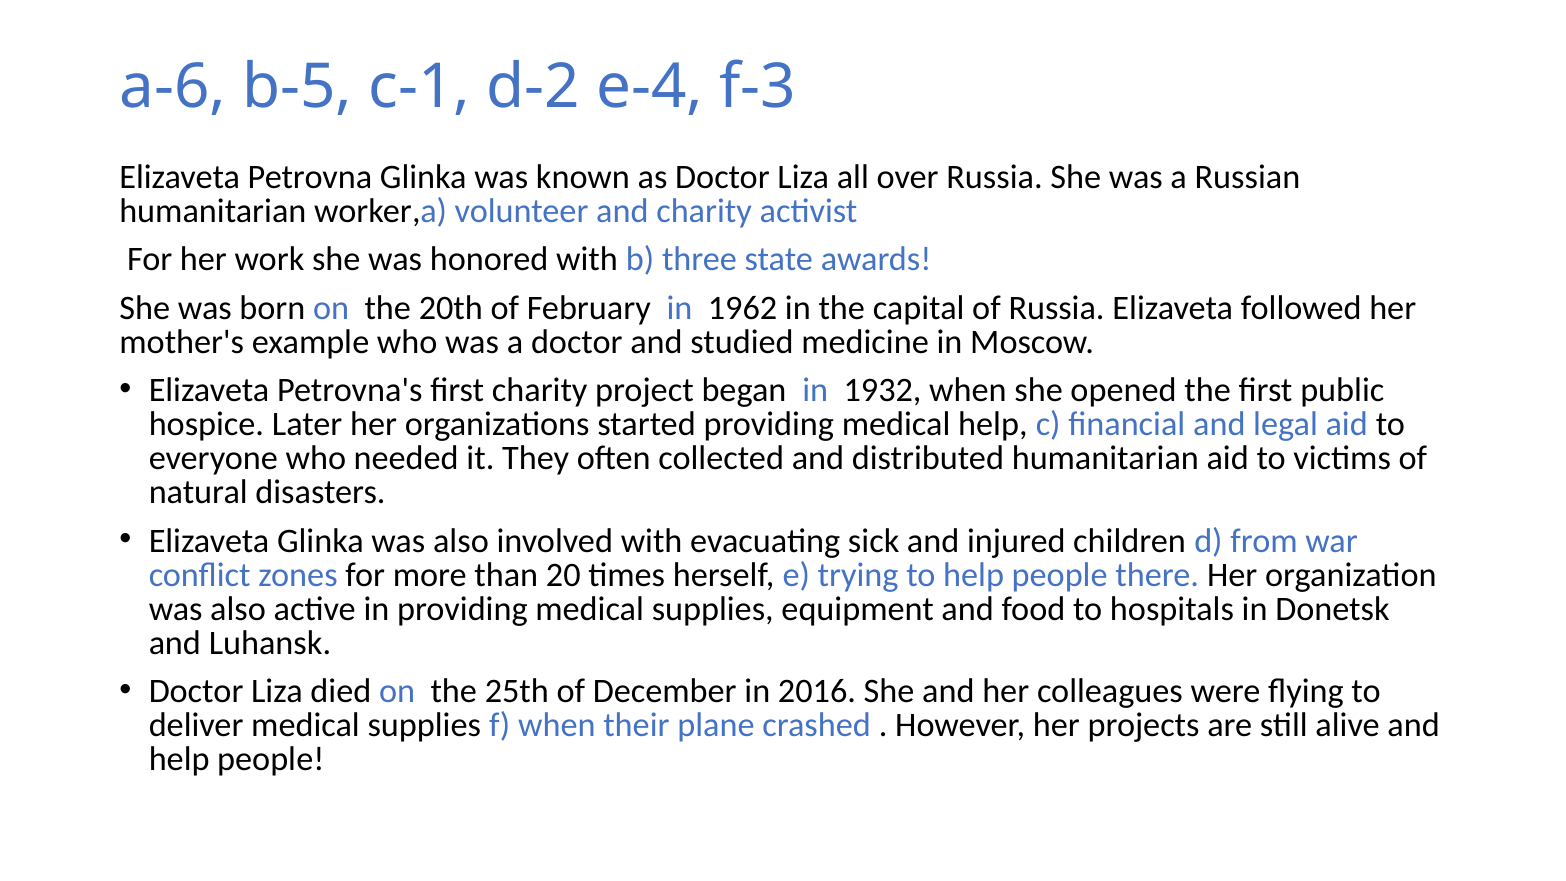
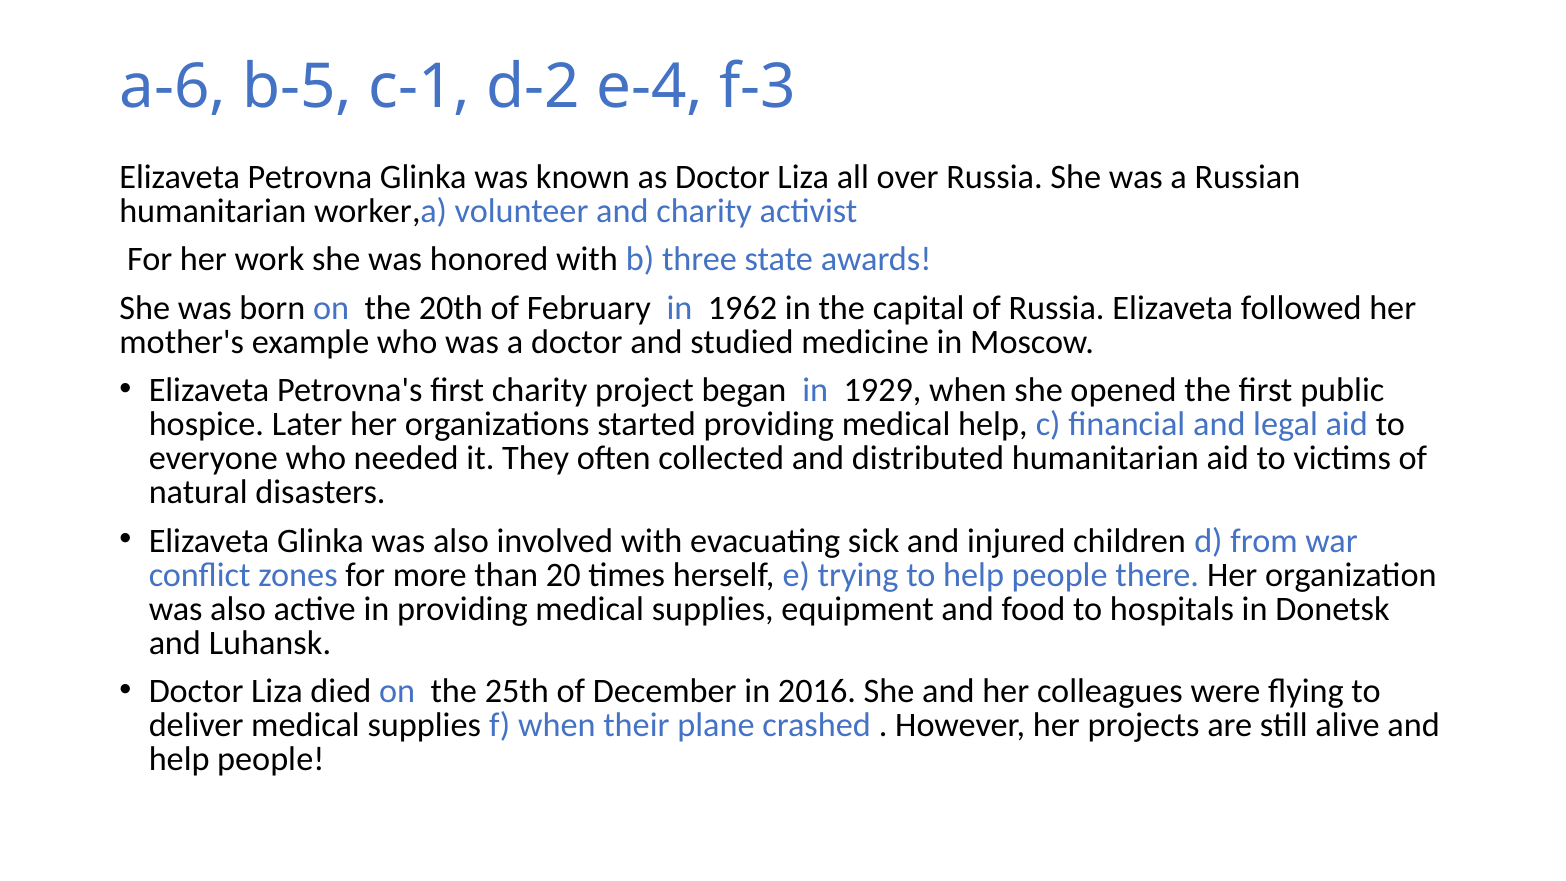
1932: 1932 -> 1929 (883, 390)
